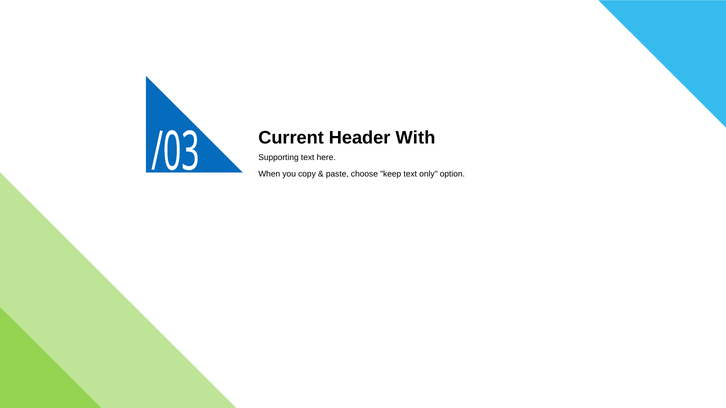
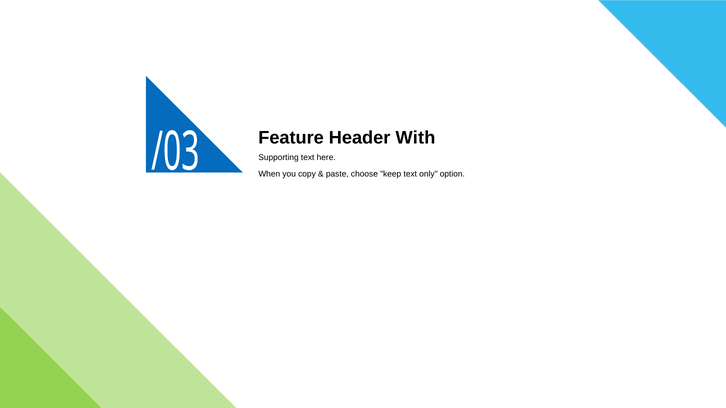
Current: Current -> Feature (291, 138)
